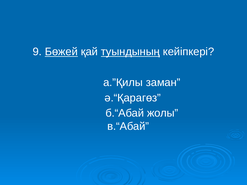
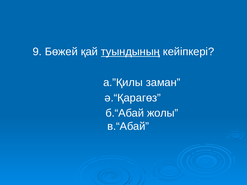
Бөжей underline: present -> none (61, 52)
